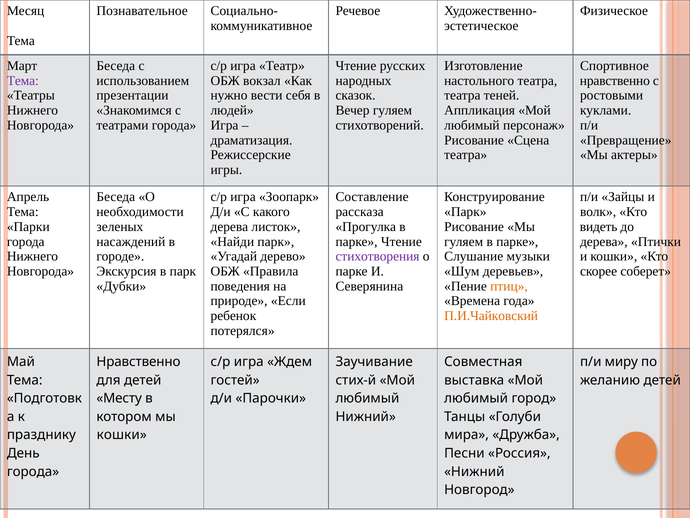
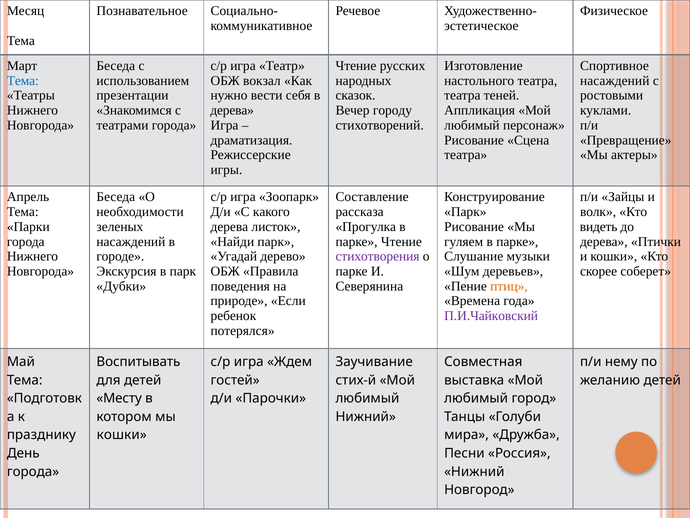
Тема colour: purple -> blue (23, 81)
нравственно: нравственно -> насаждений (615, 81)
людей: людей -> дерева (232, 110)
Вечер гуляем: гуляем -> городу (392, 110)
П.И.Чайковский colour: orange -> purple (491, 316)
Нравственно: Нравственно -> Воспитывать (138, 361)
миру: миру -> нему (621, 361)
